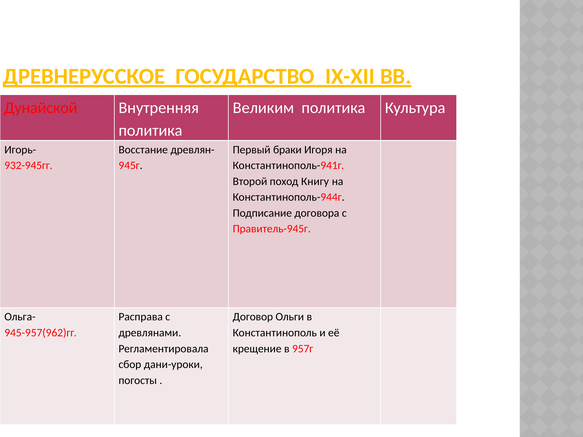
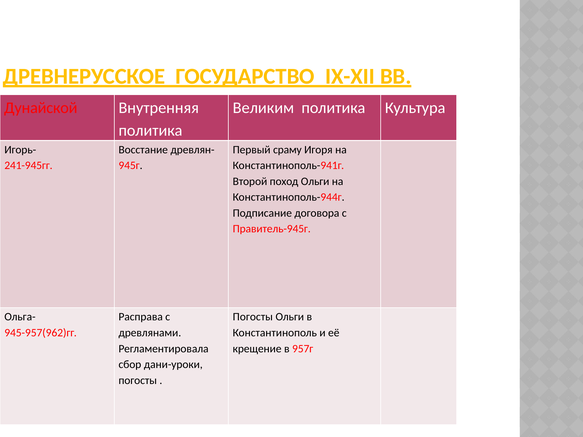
браки: браки -> сраму (287, 150)
932-945гг: 932-945гг -> 241-945гг (28, 166)
поход Книгу: Книгу -> Ольги (315, 181)
Договор: Договор -> Погосты (253, 317)
